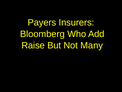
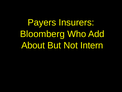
Raise: Raise -> About (33, 45)
Many: Many -> Intern (92, 45)
